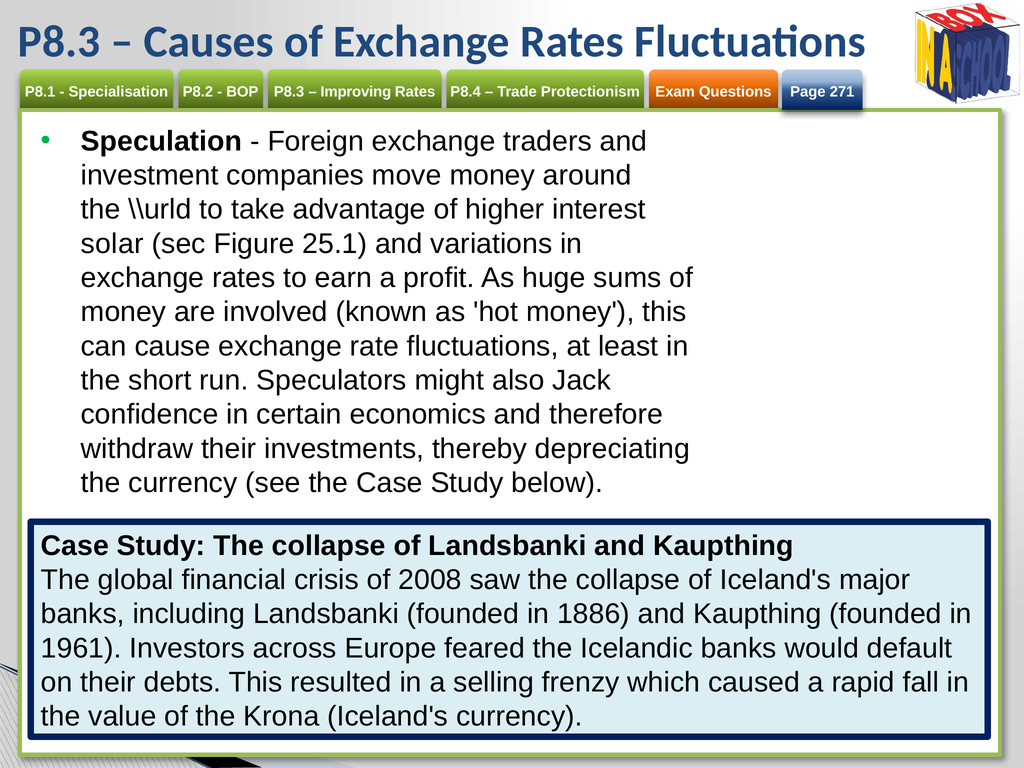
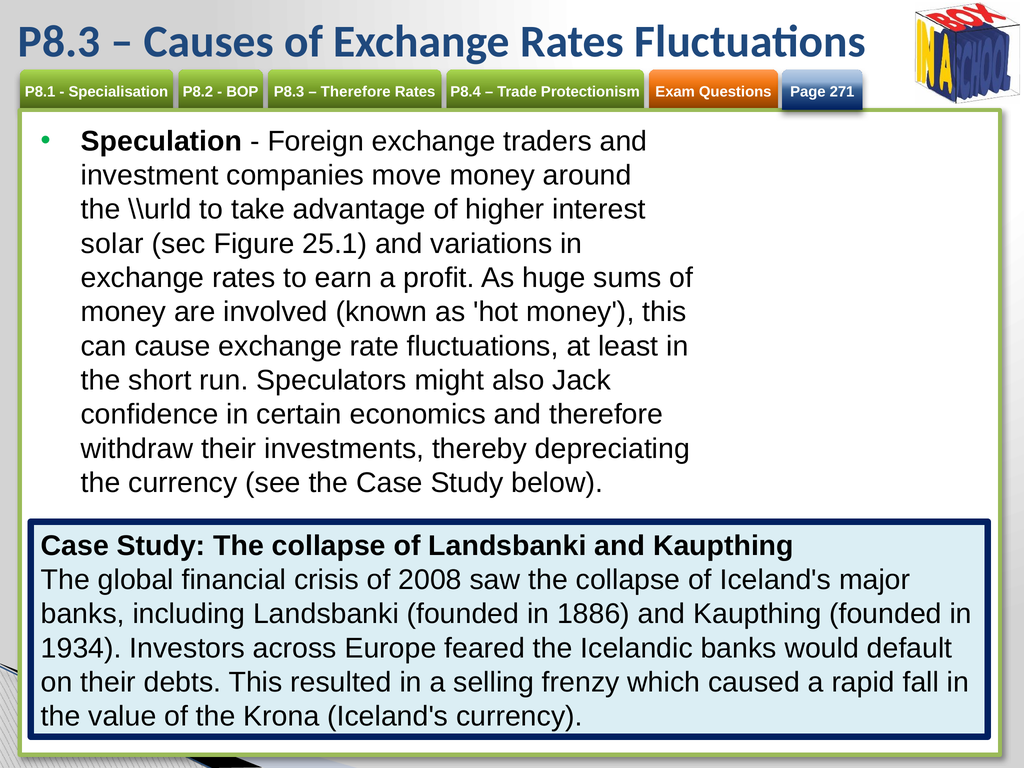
Improving: Improving -> Therefore (356, 92)
1961: 1961 -> 1934 (81, 648)
